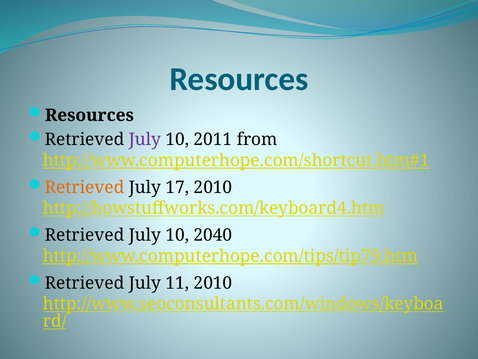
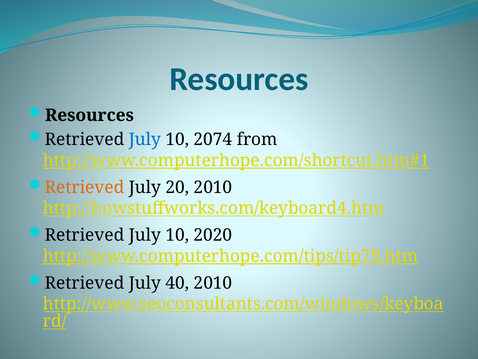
July colour: purple -> blue (145, 139)
2011: 2011 -> 2074 (213, 139)
17: 17 -> 20 (177, 187)
2040: 2040 -> 2020 (213, 235)
11: 11 -> 40 (177, 283)
